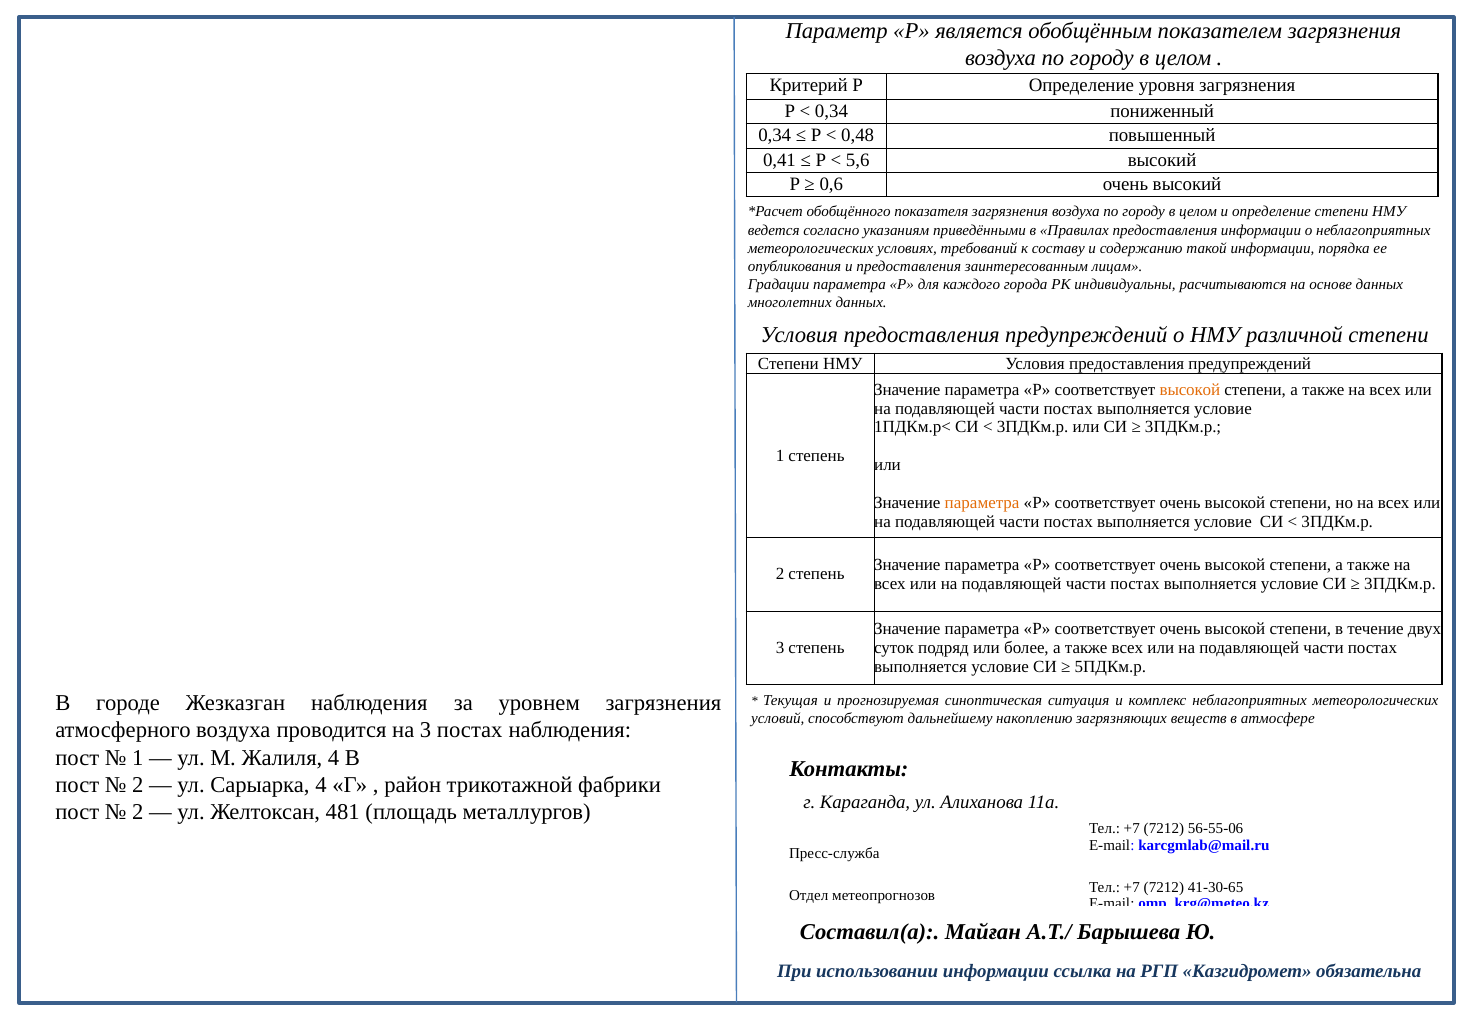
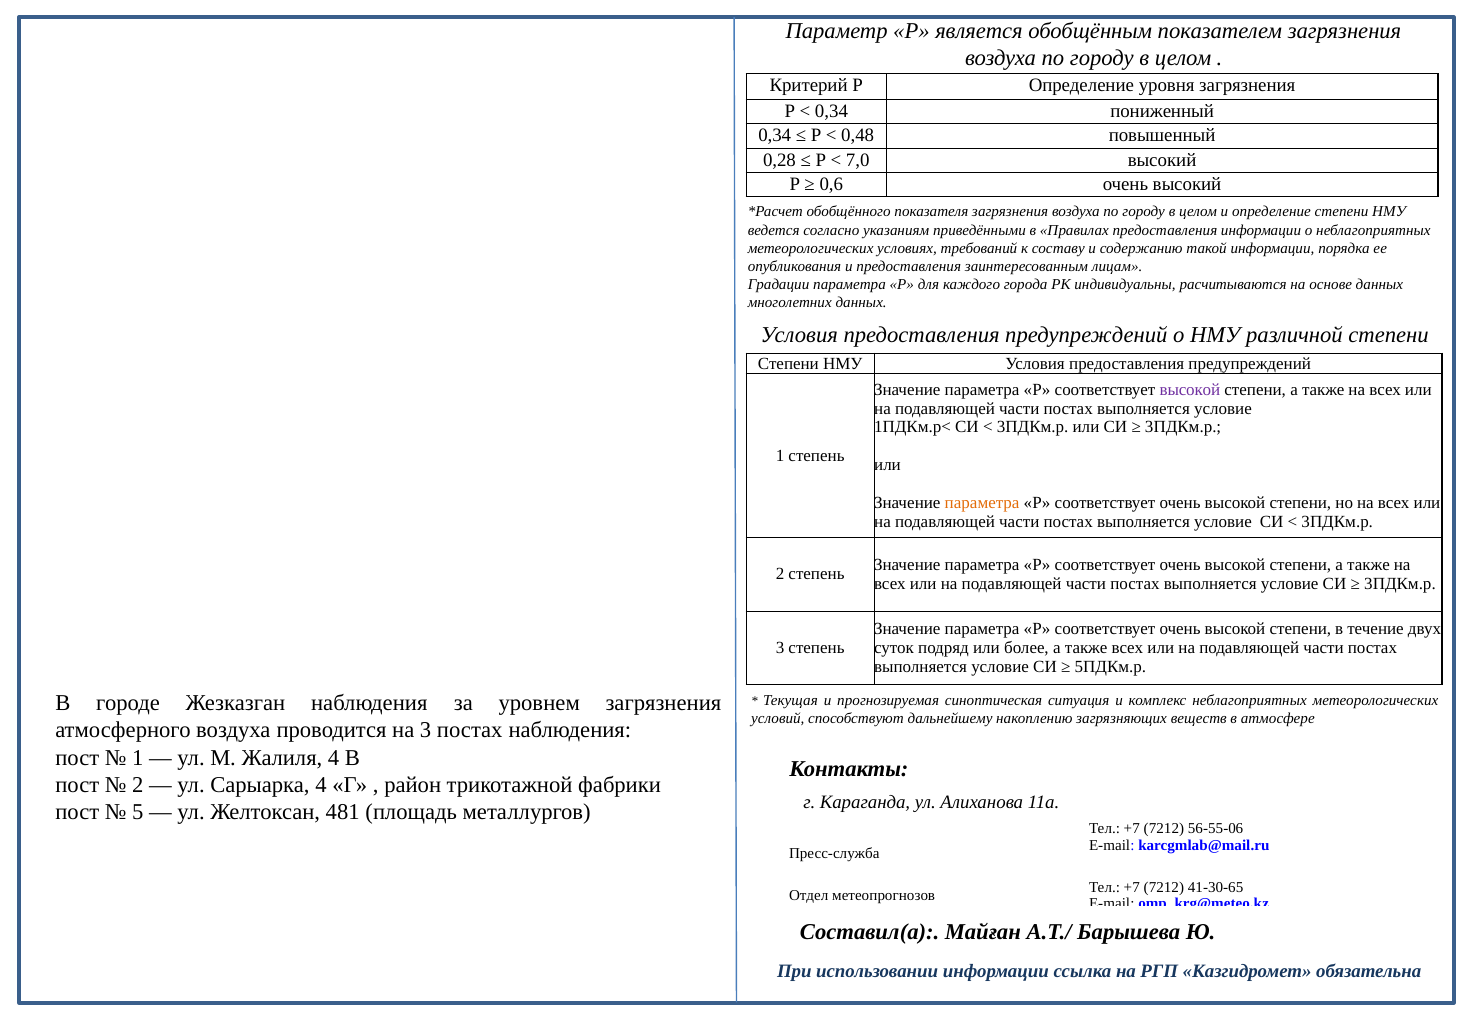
0,41: 0,41 -> 0,28 (779, 160)
5,6: 5,6 -> 7,0 (858, 160)
высокой colour: orange -> purple (1190, 389)
2: 2 -> 5 (138, 812)
